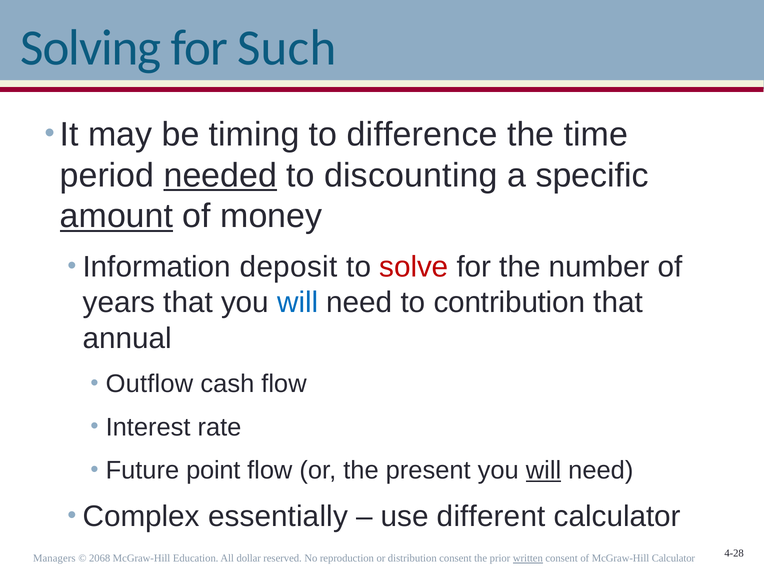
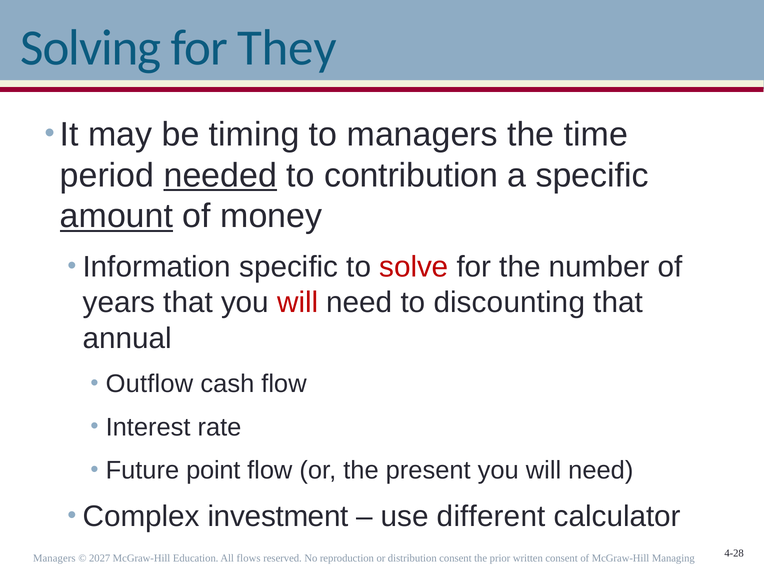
Such: Such -> They (287, 48)
to difference: difference -> managers (422, 135)
discounting: discounting -> contribution (411, 175)
Information deposit: deposit -> specific (289, 267)
will colour: blue -> red (298, 303)
contribution: contribution -> discounting (509, 303)
will underline: present -> none (544, 470)
essentially: essentially -> investment (278, 517)
2068: 2068 -> 2027 (100, 558)
dollar: dollar -> flows (249, 558)
written underline: present -> none (528, 558)
McGraw-Hill Calculator: Calculator -> Managing (673, 558)
